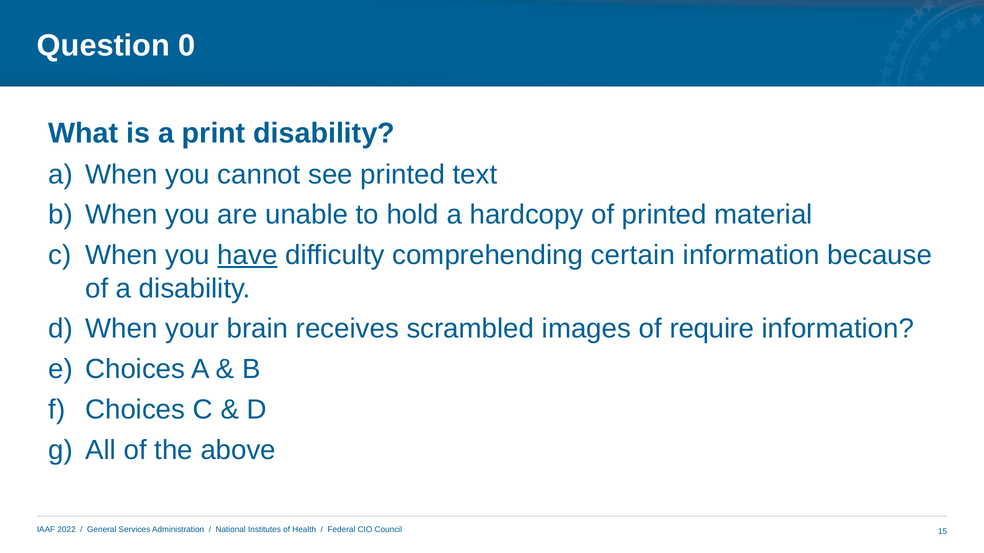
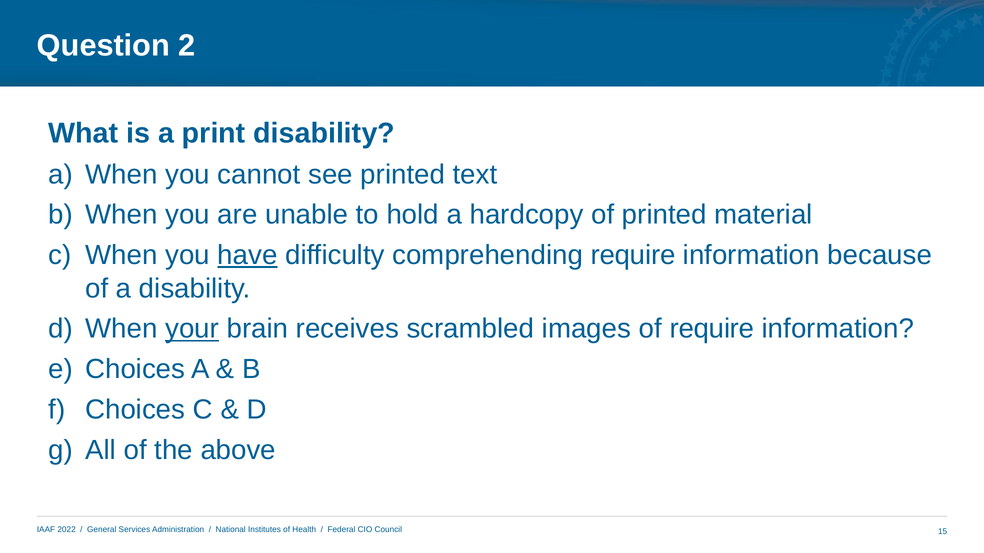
0: 0 -> 2 (187, 46)
comprehending certain: certain -> require (633, 255)
your underline: none -> present (192, 329)
